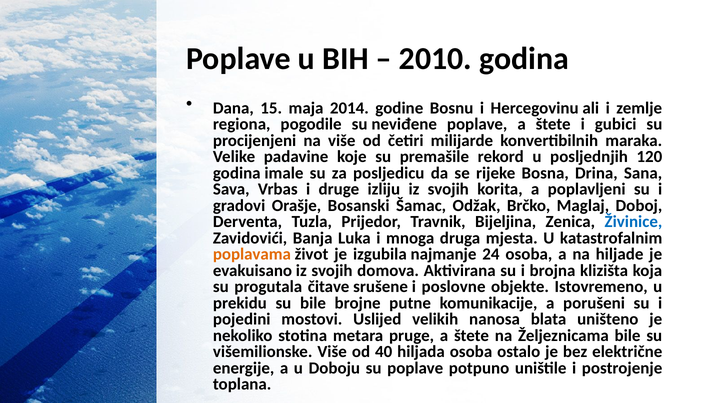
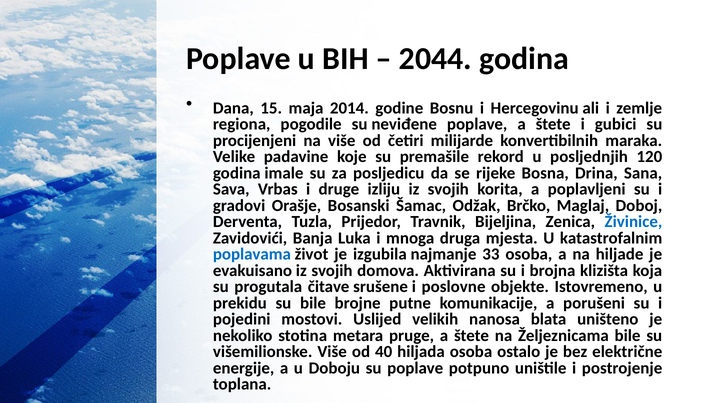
2010: 2010 -> 2044 (435, 59)
poplavama colour: orange -> blue (252, 254)
24: 24 -> 33 (491, 254)
